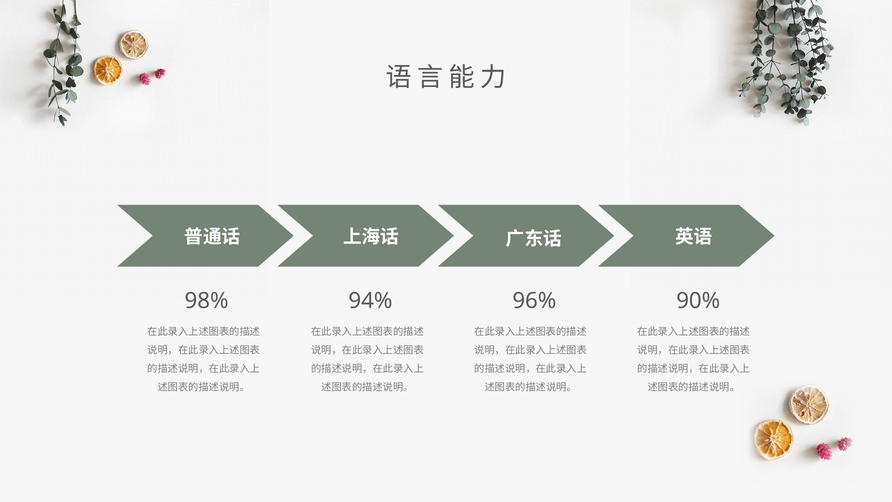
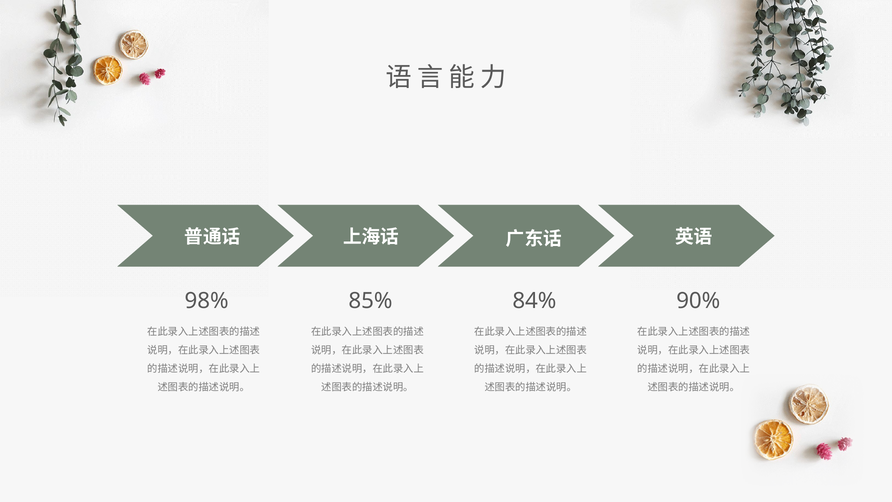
94%: 94% -> 85% (370, 301)
96%: 96% -> 84% (534, 301)
